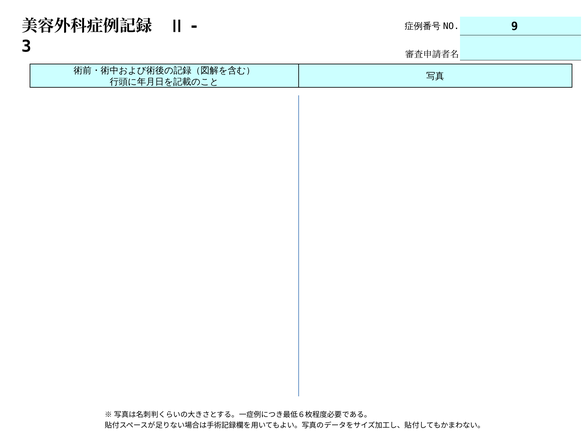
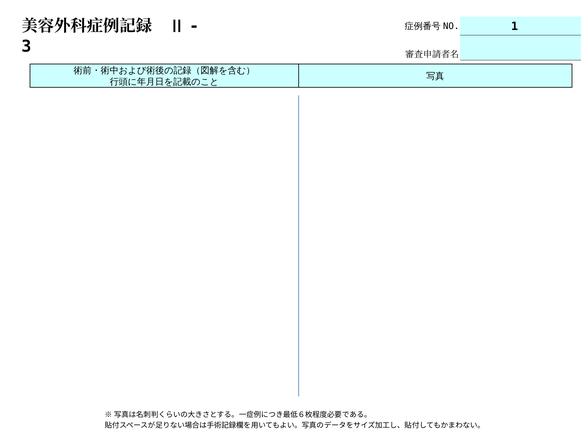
9: 9 -> 1 (515, 26)
